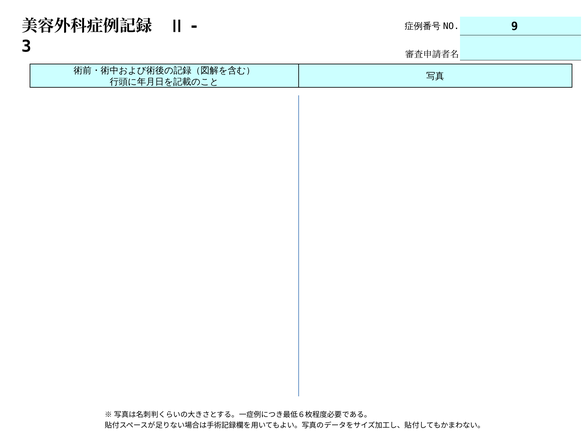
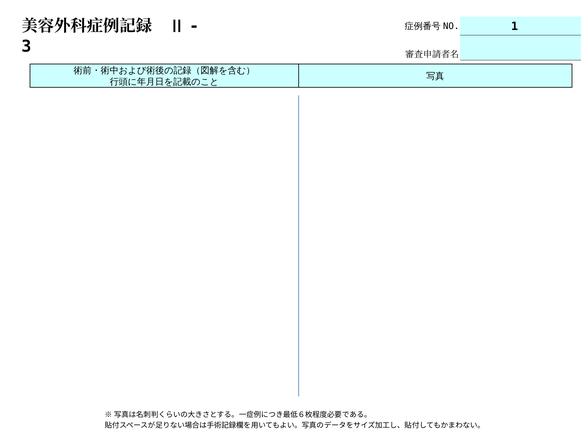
9: 9 -> 1 (515, 26)
